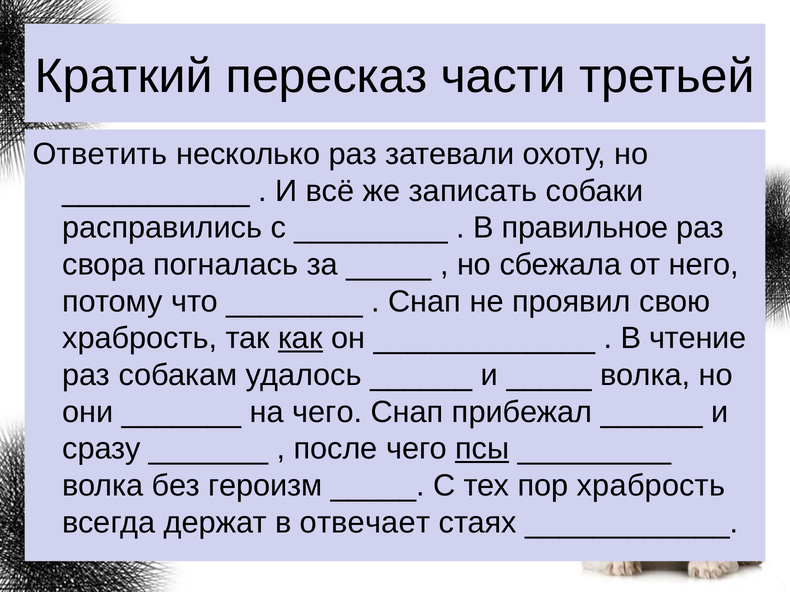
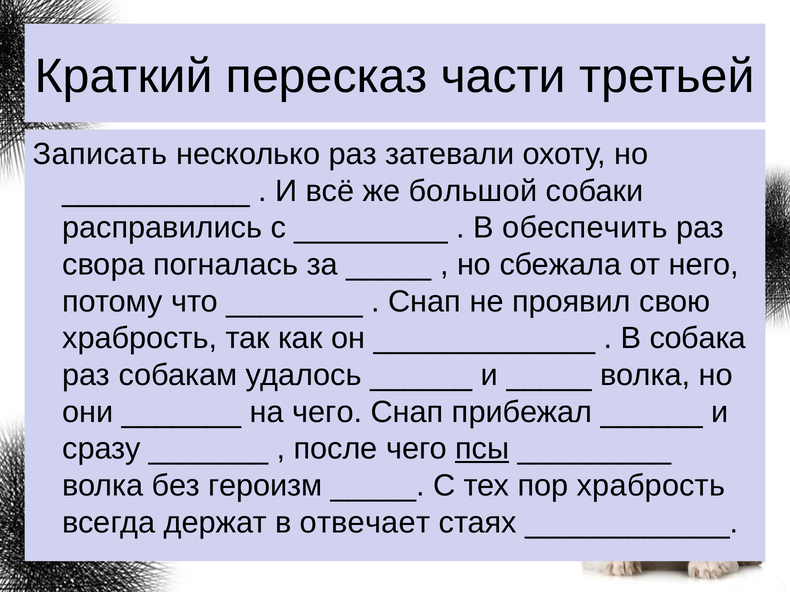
Ответить: Ответить -> Записать (100, 154)
записать: записать -> большой (473, 191)
правильное: правильное -> обеспечить (585, 228)
как underline: present -> none (300, 339)
чтение: чтение -> собака (698, 339)
